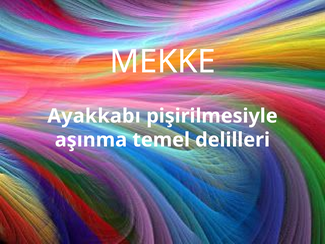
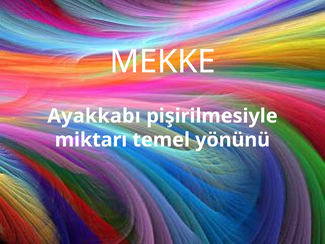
aşınma: aşınma -> miktarı (91, 140)
delilleri: delilleri -> yönünü (233, 140)
